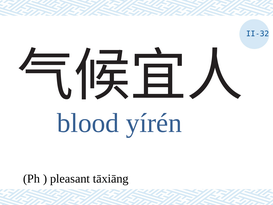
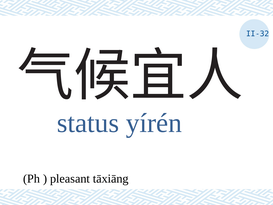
blood: blood -> status (88, 123)
